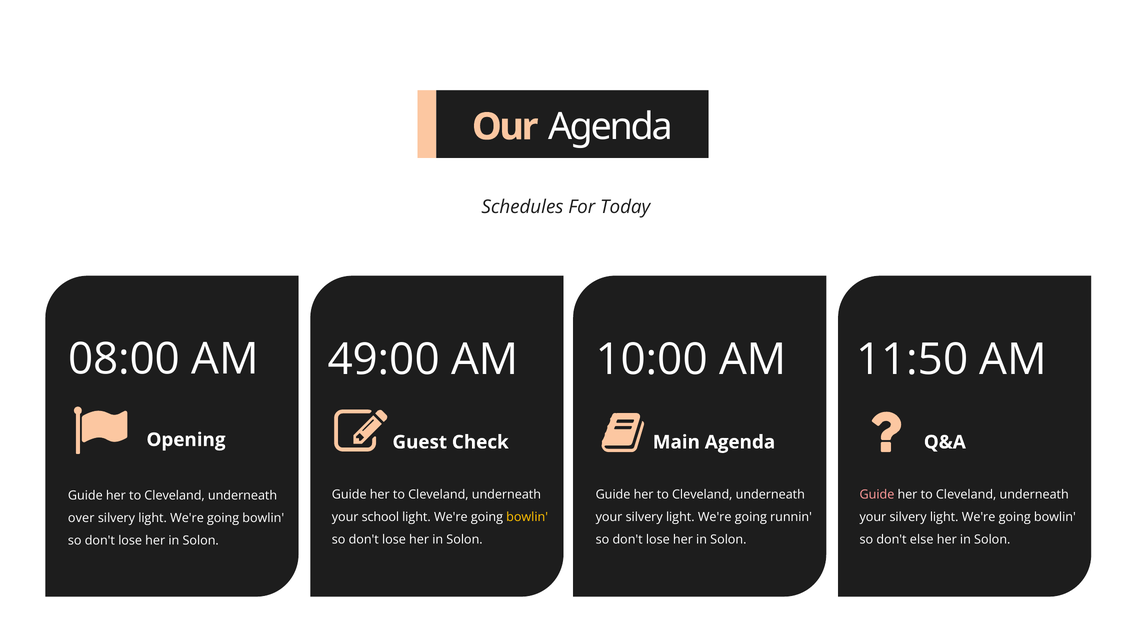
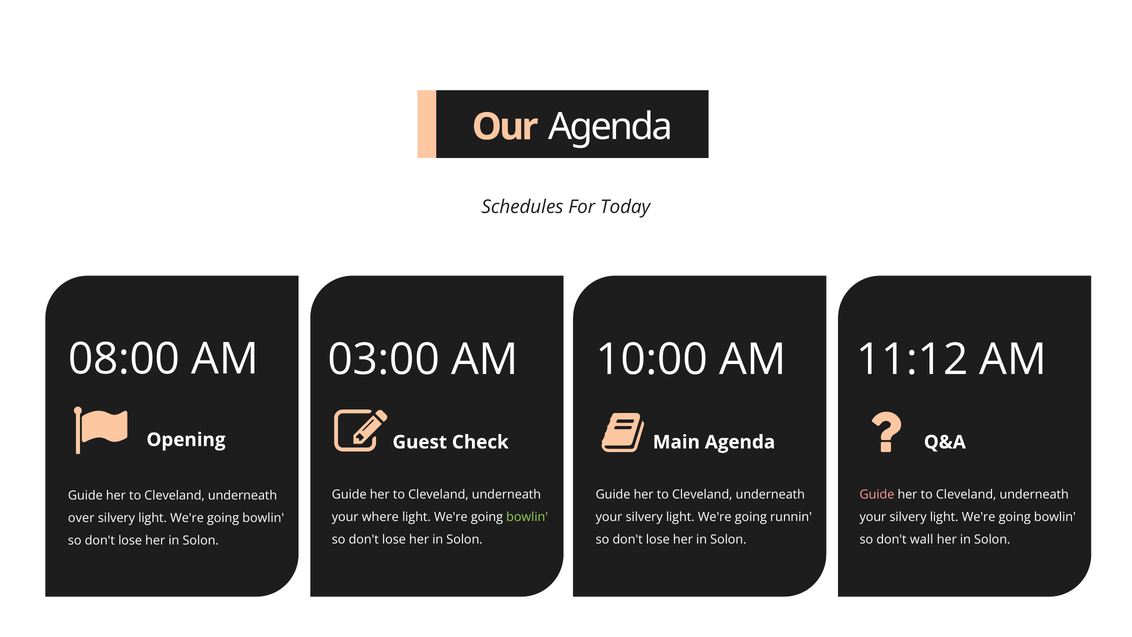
49:00: 49:00 -> 03:00 (384, 359)
11:50: 11:50 -> 11:12 (912, 359)
school: school -> where (380, 517)
bowlin colour: yellow -> light green (527, 517)
else: else -> wall (922, 539)
